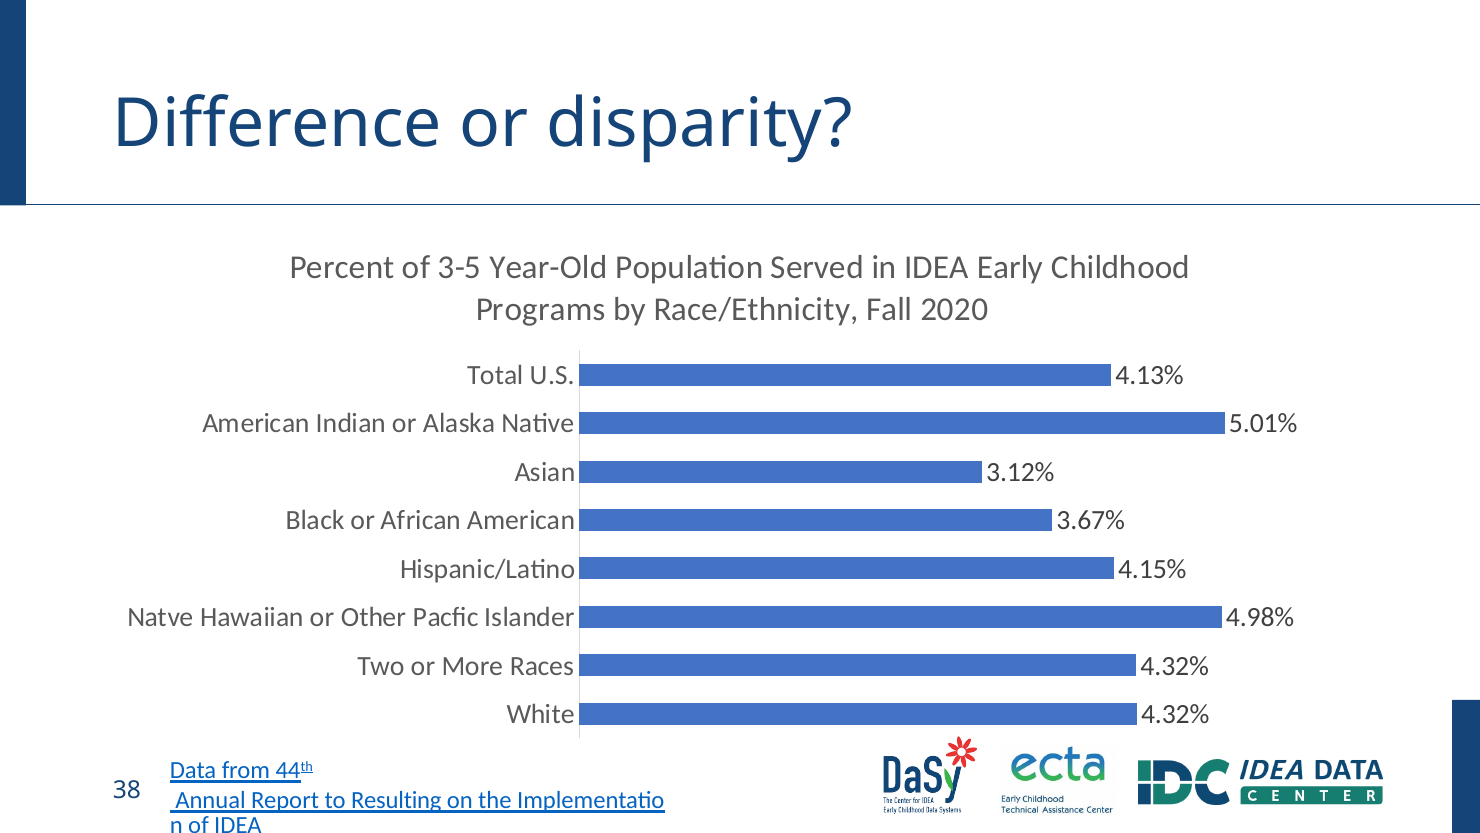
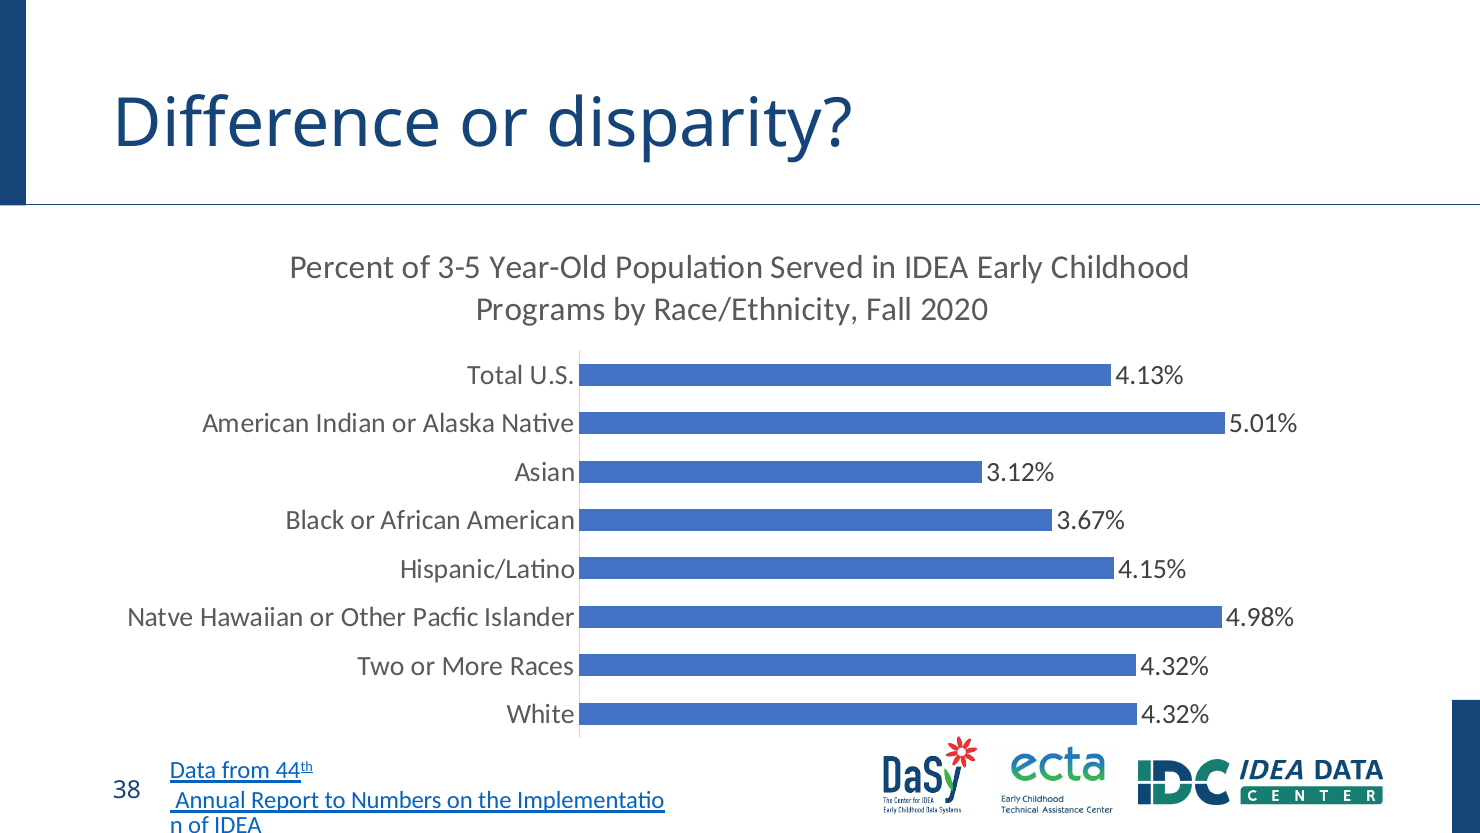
Resulting: Resulting -> Numbers (396, 800)
